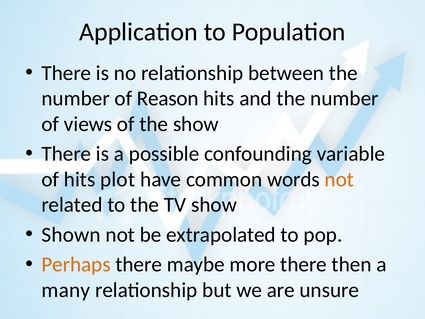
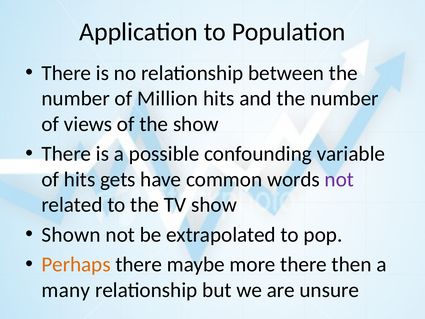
Reason: Reason -> Million (168, 99)
plot: plot -> gets (118, 179)
not colour: orange -> purple (339, 179)
